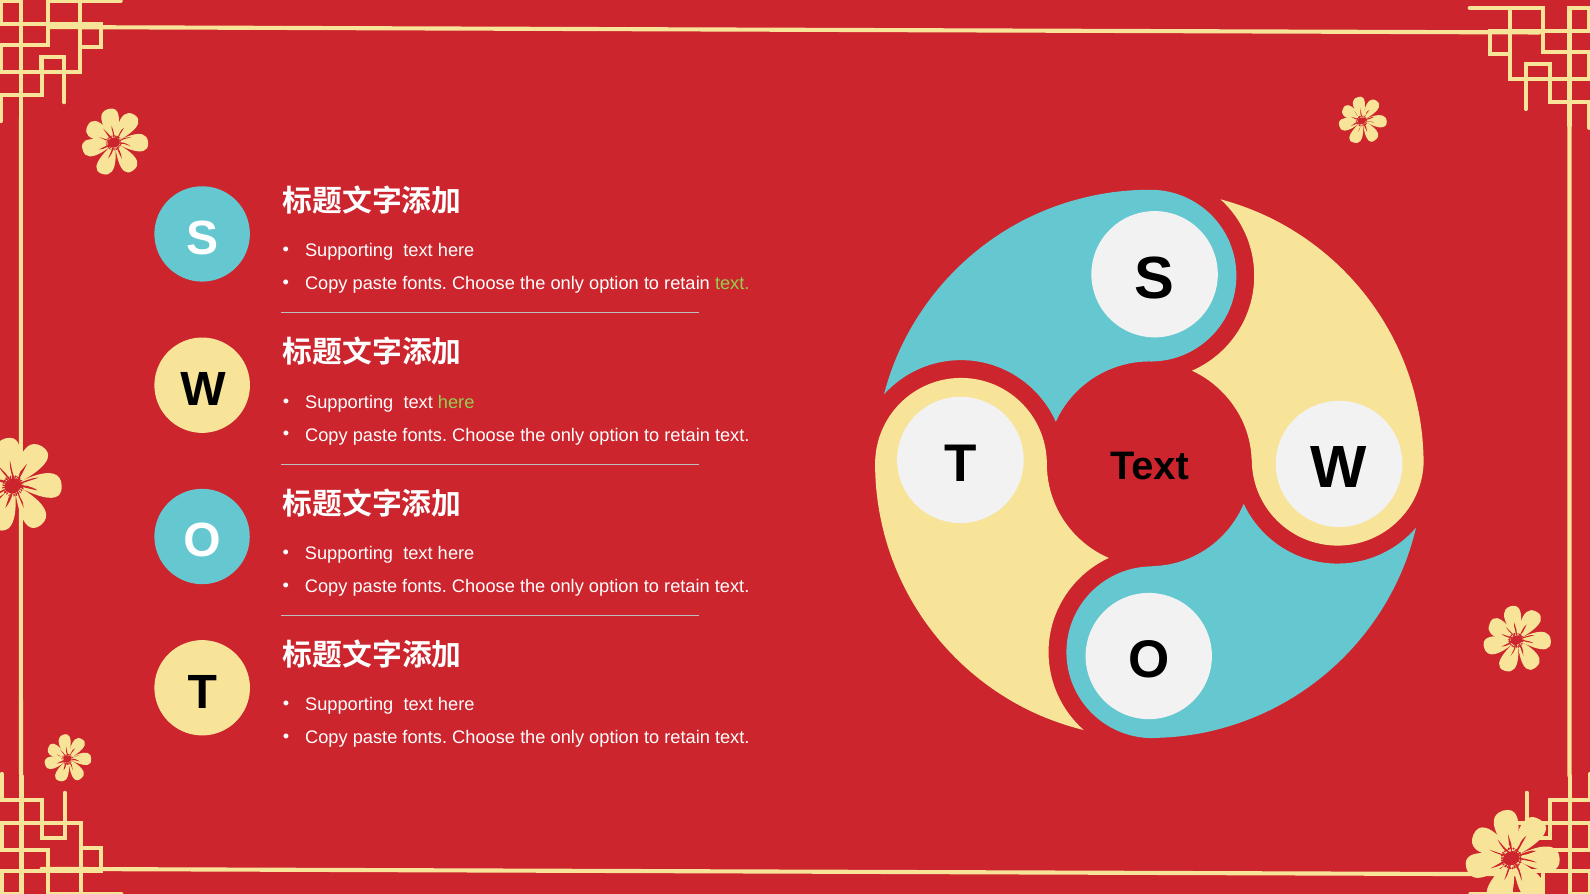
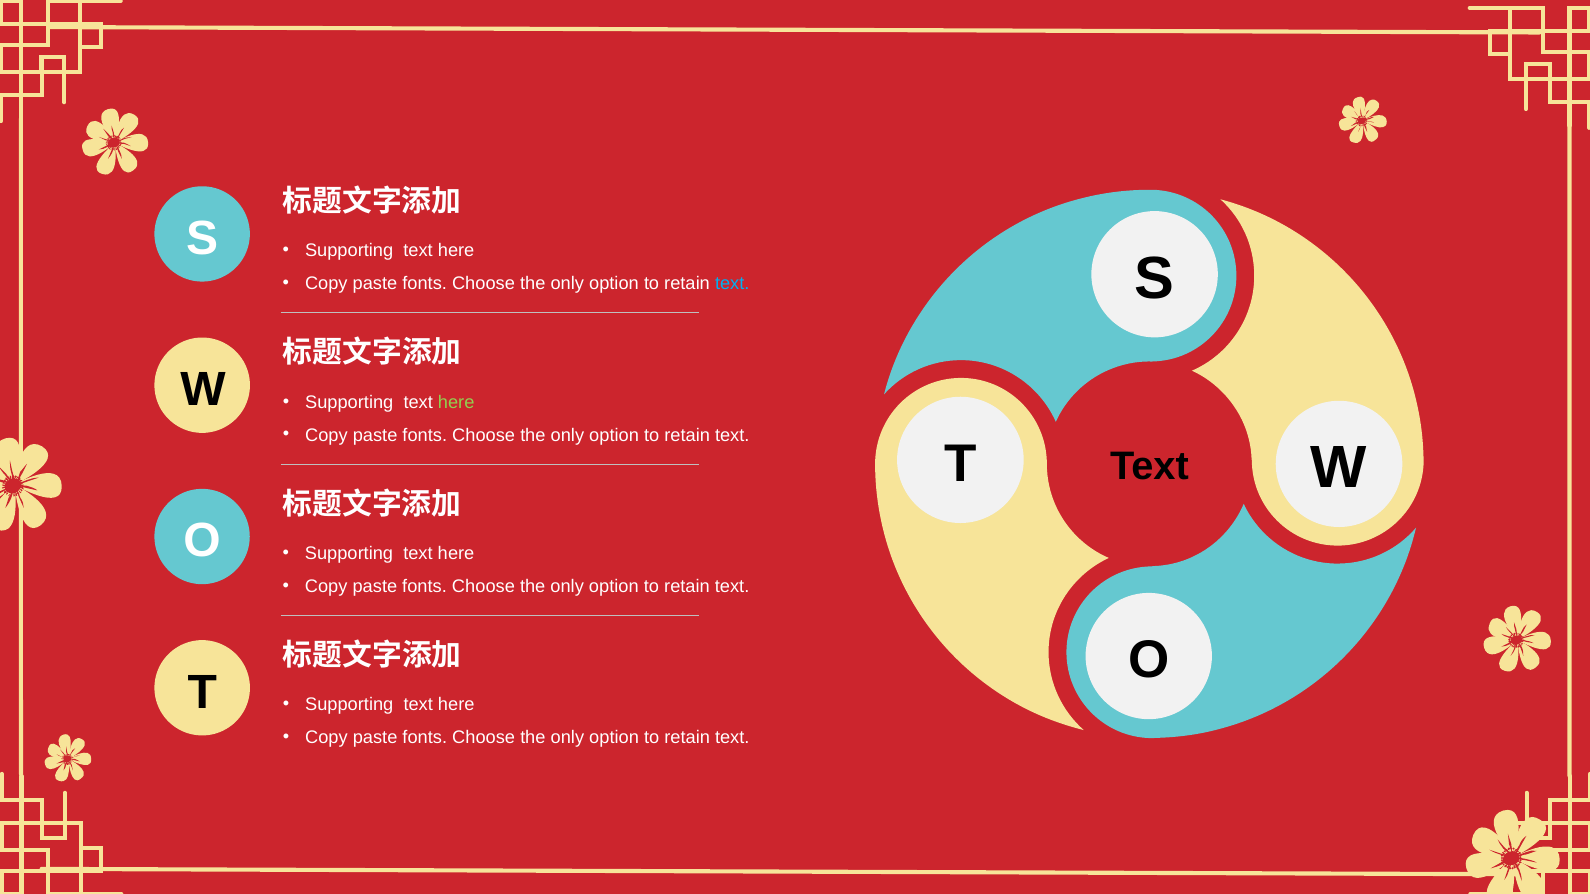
text colour: light green -> light blue (732, 284)
